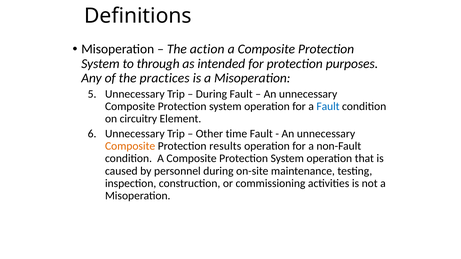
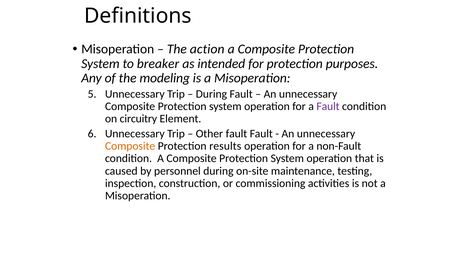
through: through -> breaker (158, 64)
practices: practices -> modeling (165, 78)
Fault colour: blue -> purple (328, 107)
Other time: time -> fault (236, 134)
